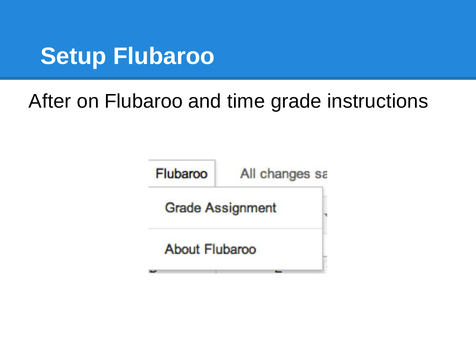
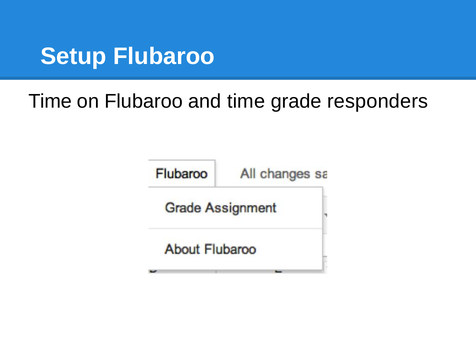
After: After -> Time (50, 101)
instructions: instructions -> responders (378, 101)
